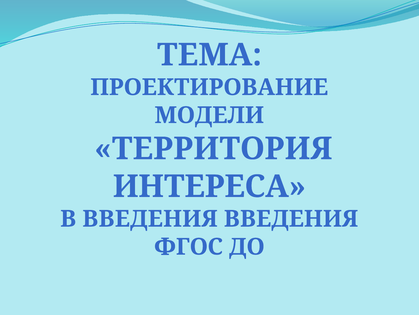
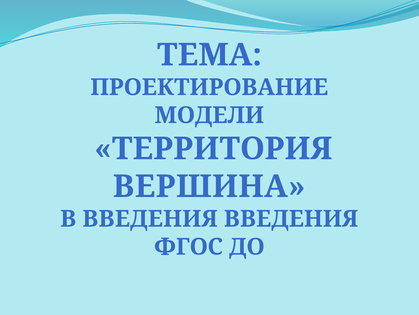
ИНТЕРЕСА: ИНТЕРЕСА -> ВЕРШИНА (209, 186)
